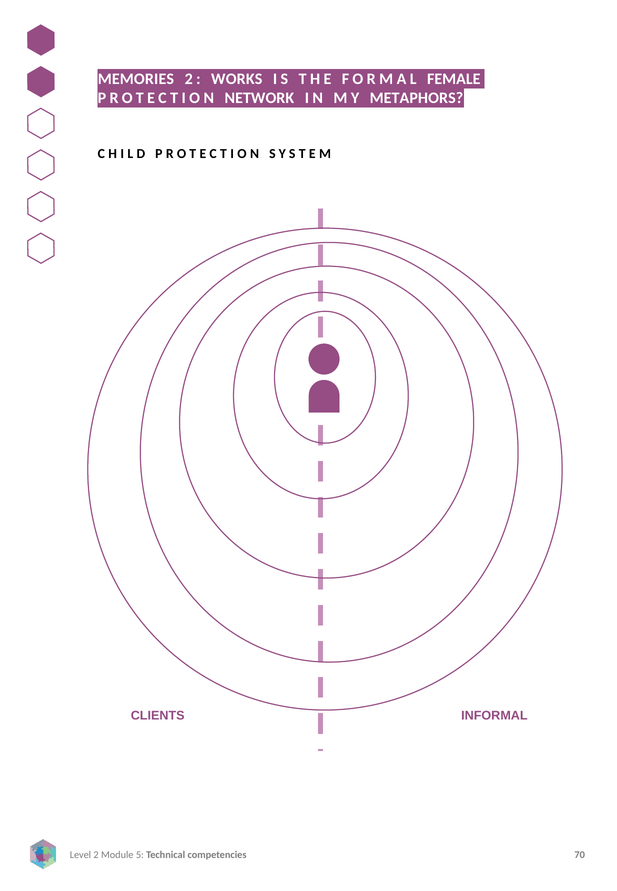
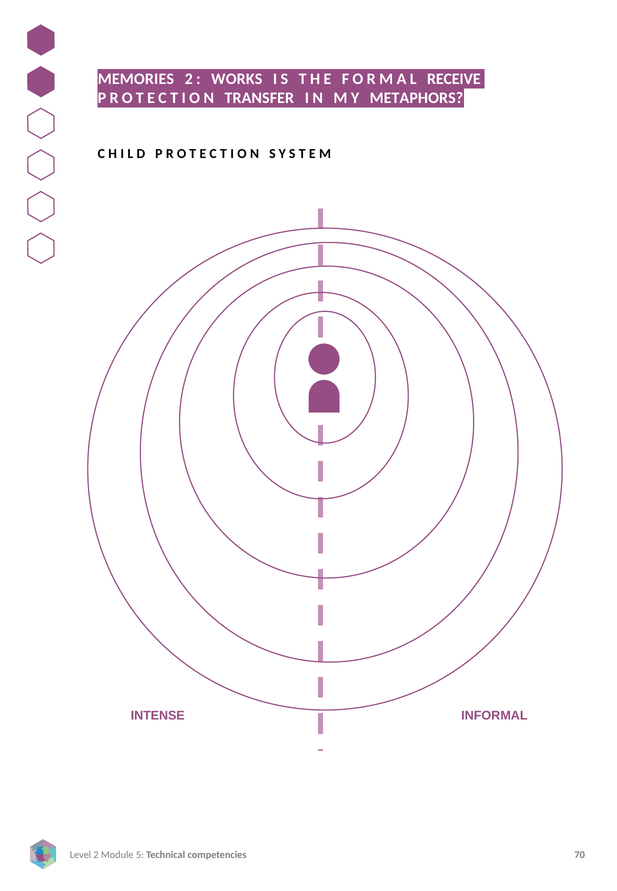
FEMALE: FEMALE -> RECEIVE (454, 79)
NETWORK: NETWORK -> TRANSFER (259, 98)
CLIENTS: CLIENTS -> INTENSE (158, 716)
